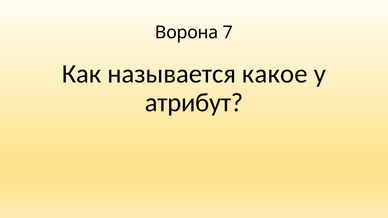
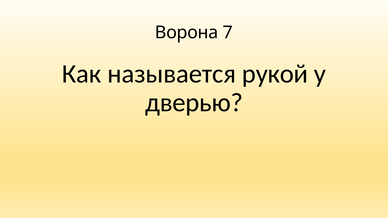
какое: какое -> рукой (275, 74)
атрибут: атрибут -> дверью (194, 103)
